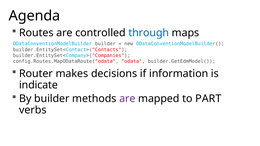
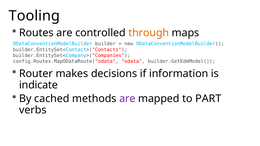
Agenda: Agenda -> Tooling (34, 16)
through colour: blue -> orange (149, 33)
By builder: builder -> cached (52, 99)
